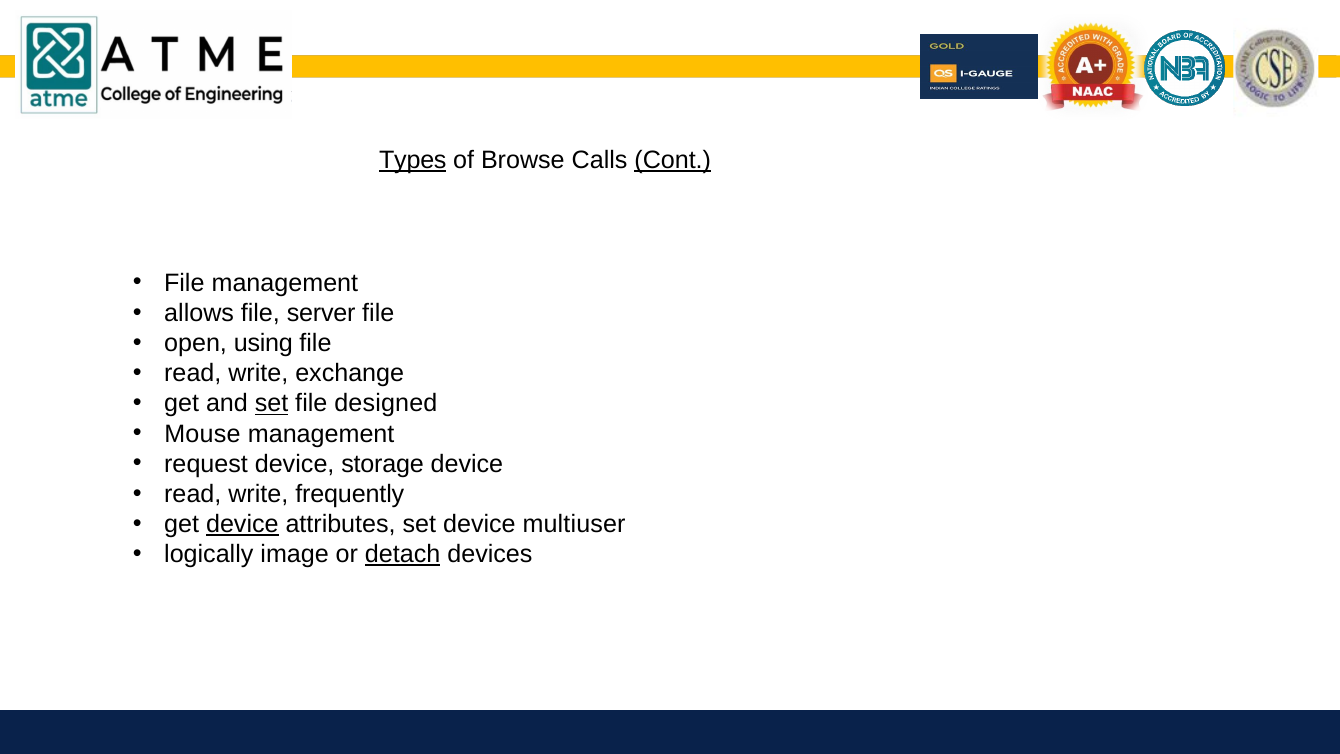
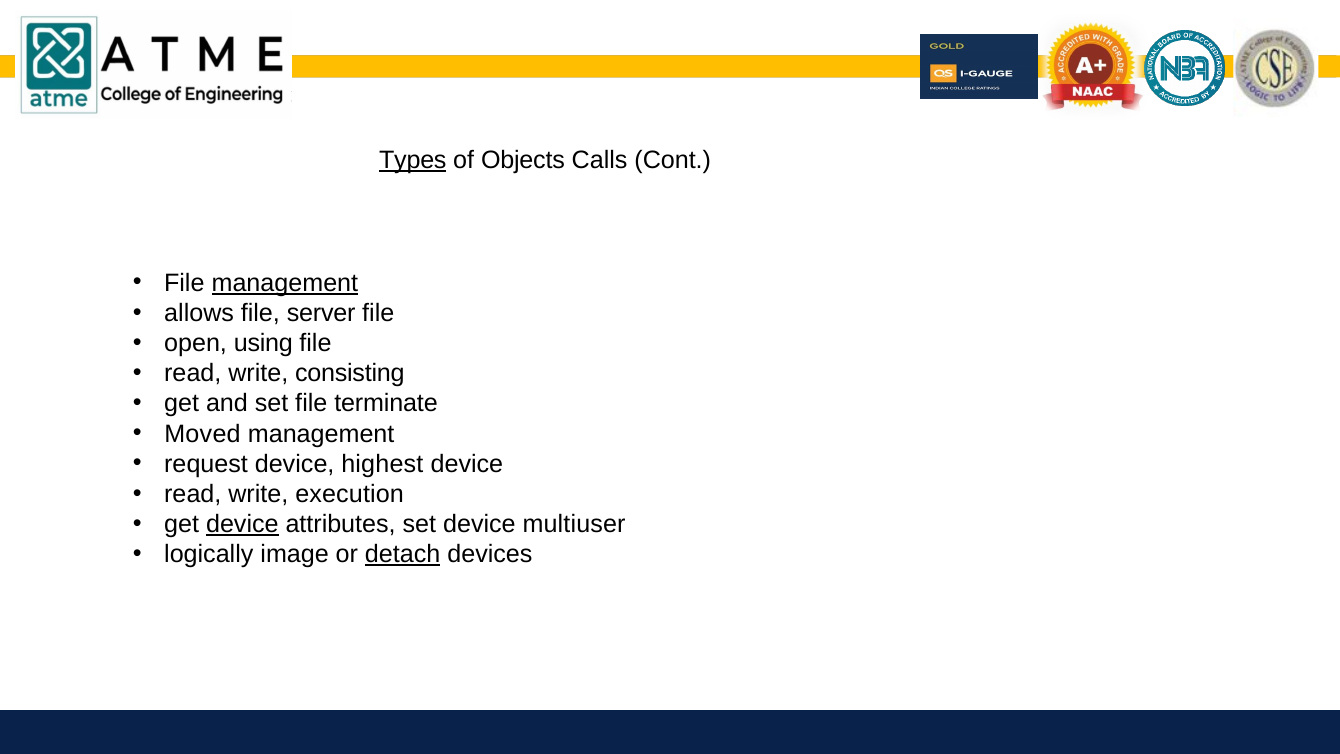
Browse: Browse -> Objects (523, 160)
Cont underline: present -> none (673, 160)
management underline: none -> present (285, 283)
exchange: exchange -> consisting (350, 373)
set underline: present -> none (272, 403)
designed: designed -> terminate (386, 403)
Mouse: Mouse -> Moved (202, 434)
storage: storage -> highest (382, 464)
frequently: frequently -> execution (350, 494)
